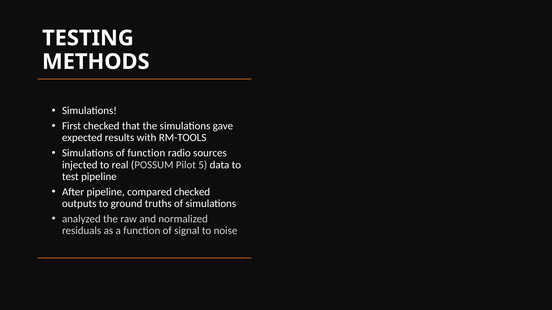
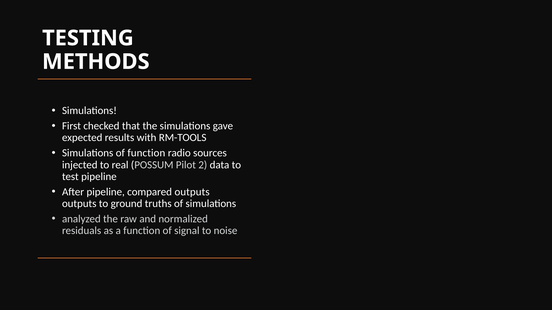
5: 5 -> 2 (203, 165)
compared checked: checked -> outputs (192, 192)
